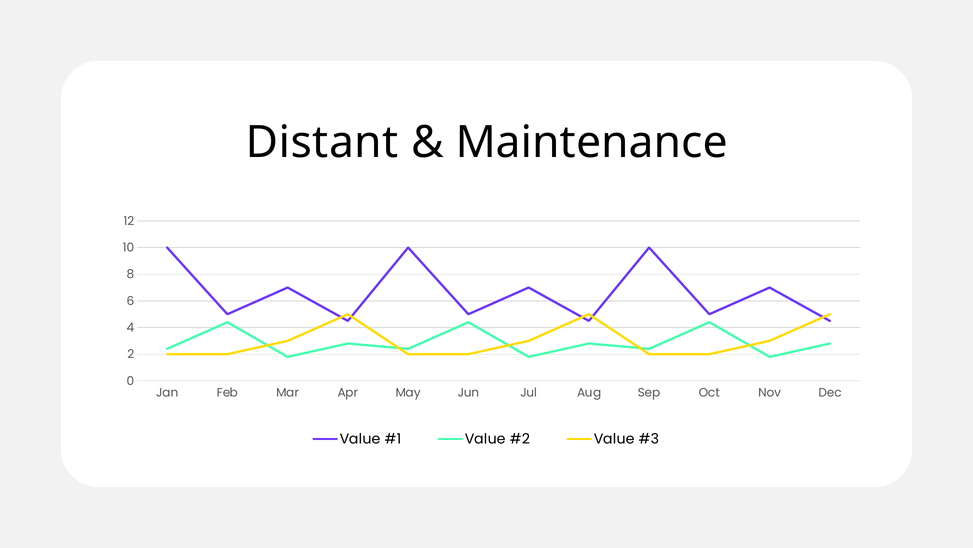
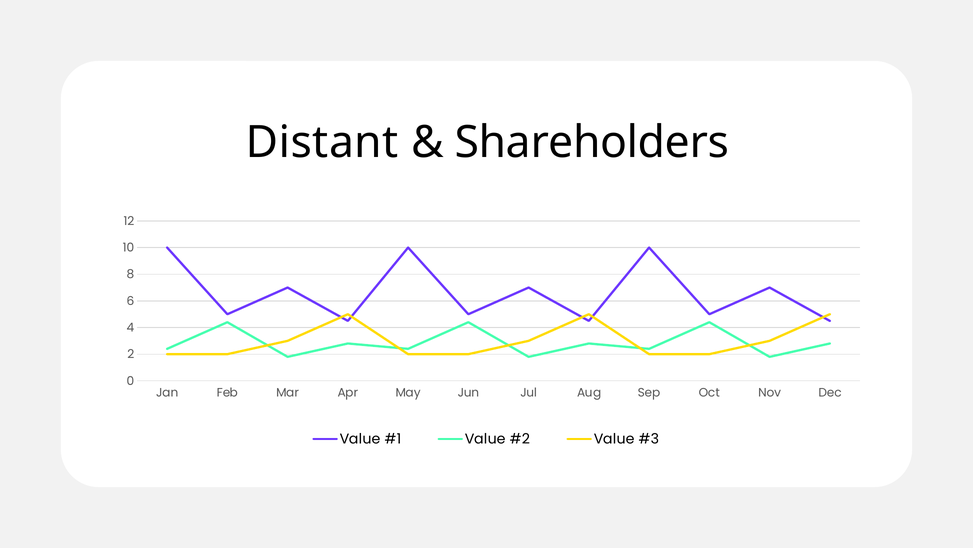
Maintenance: Maintenance -> Shareholders (592, 142)
